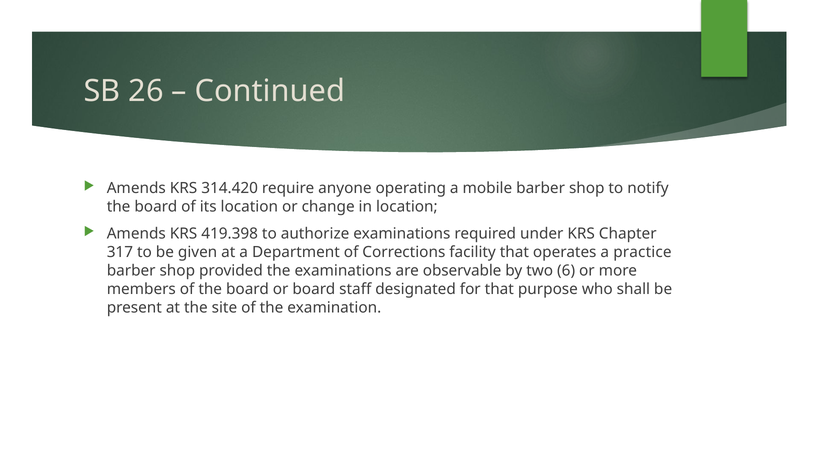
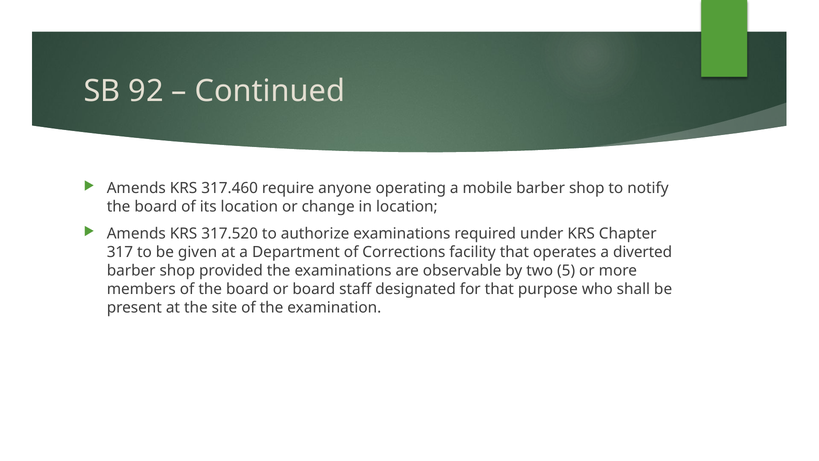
26: 26 -> 92 (146, 91)
314.420: 314.420 -> 317.460 (230, 188)
419.398: 419.398 -> 317.520 (230, 234)
practice: practice -> diverted (643, 252)
6: 6 -> 5 (566, 270)
